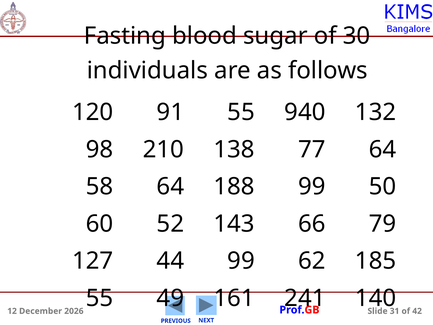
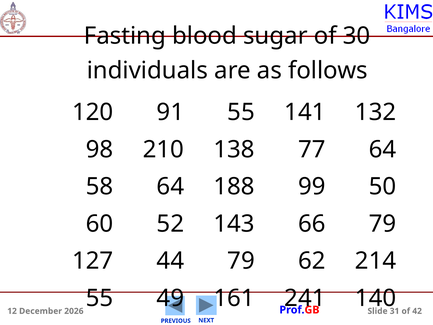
940: 940 -> 141 (305, 112)
44 99: 99 -> 79 (241, 261)
185: 185 -> 214 (376, 261)
